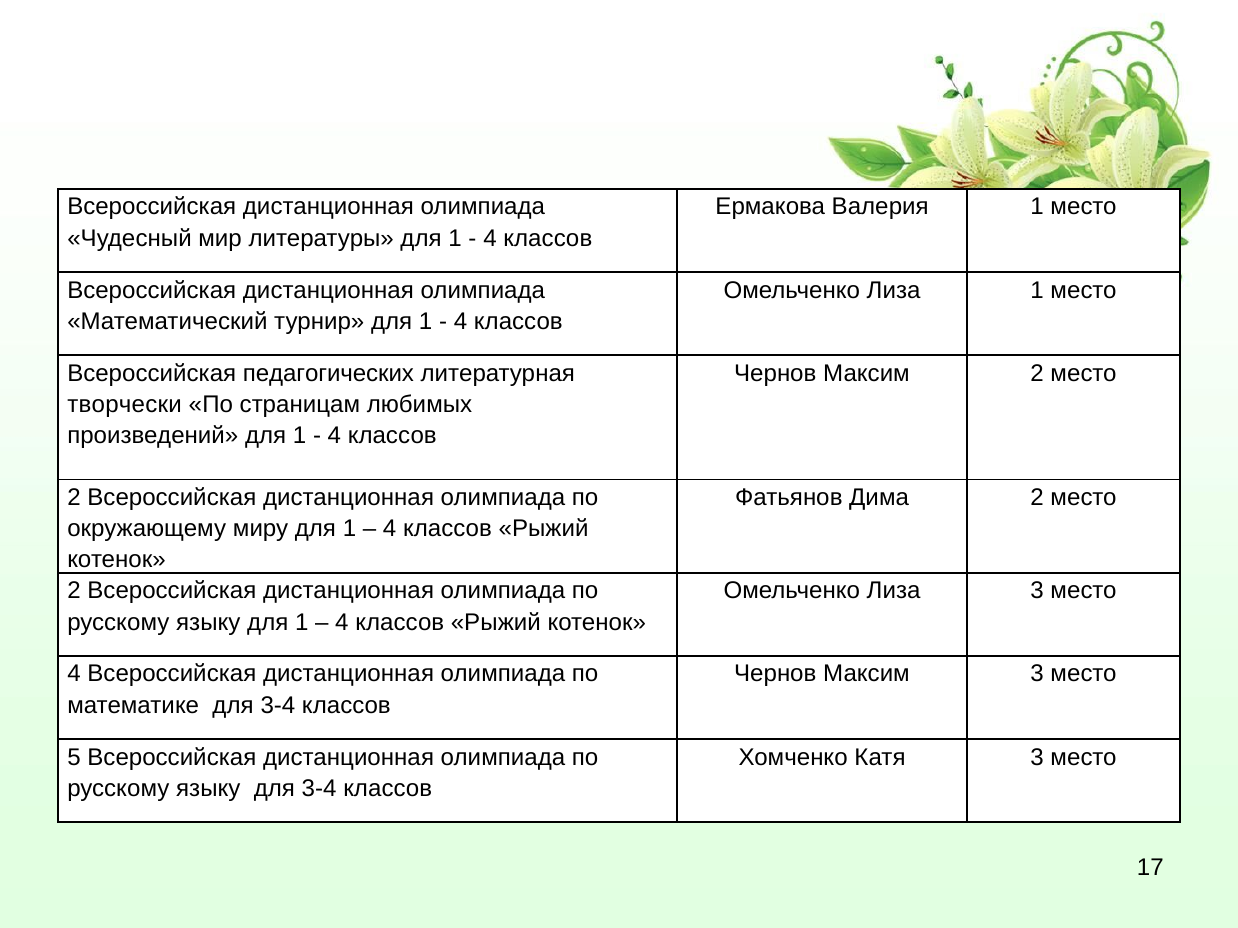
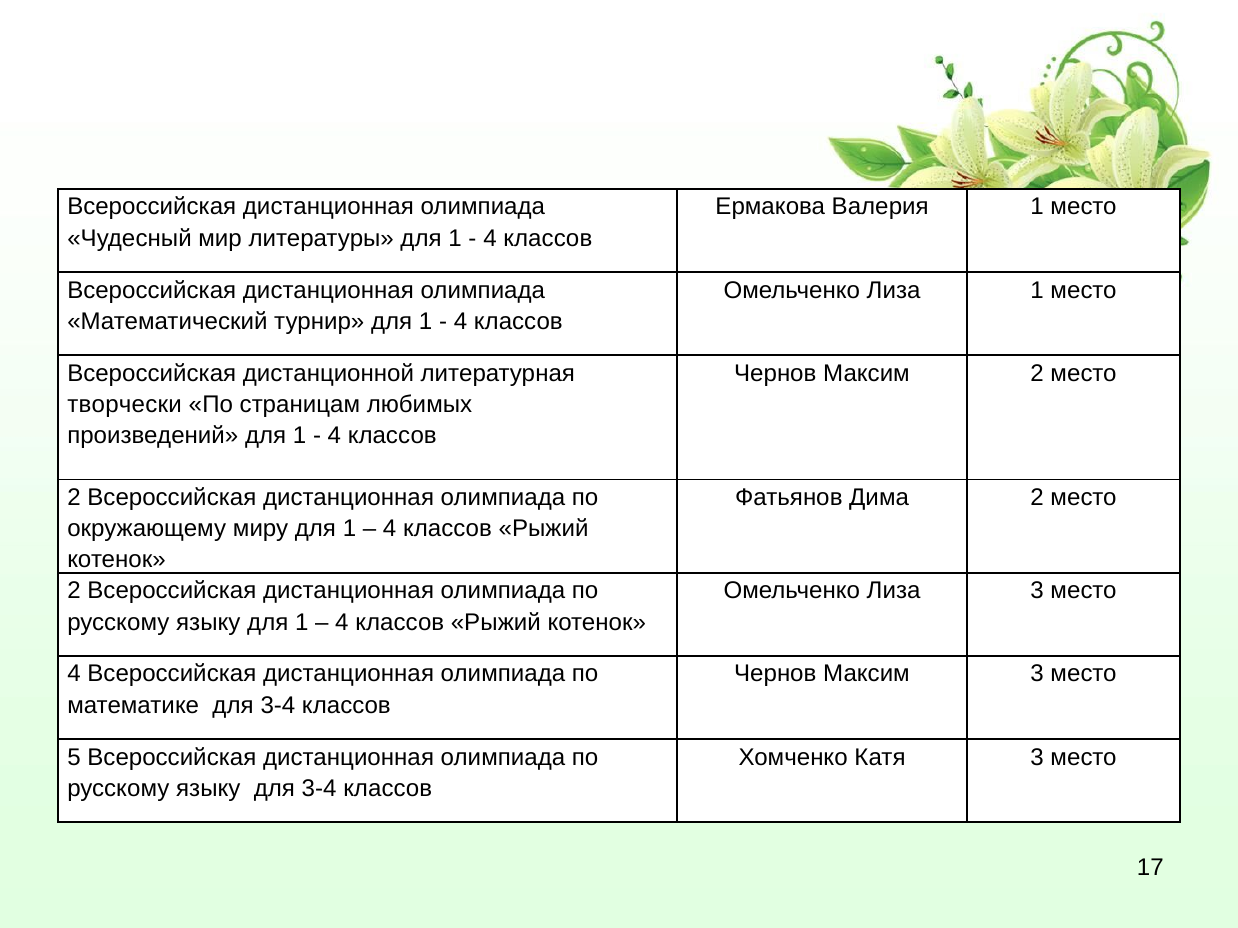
педагогических: педагогических -> дистанционной (328, 373)
